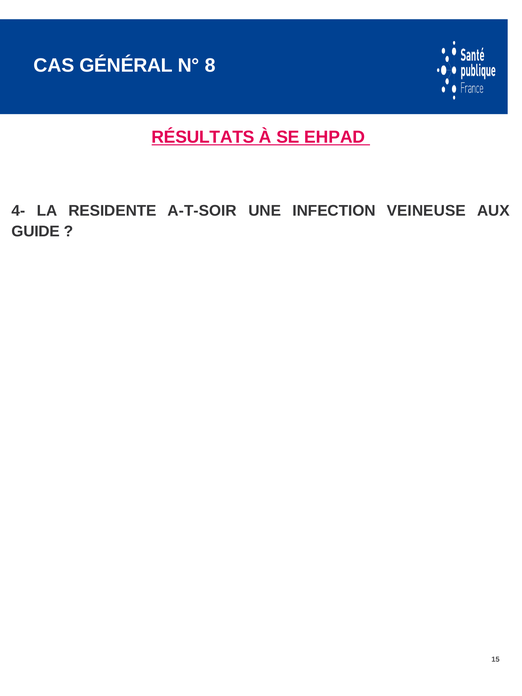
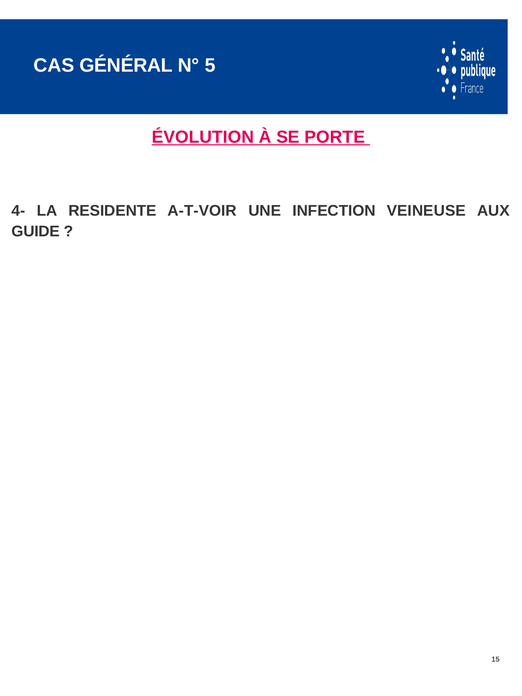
8: 8 -> 5 (210, 65)
RÉSULTATS: RÉSULTATS -> ÉVOLUTION (203, 137)
EHPAD: EHPAD -> PORTE (335, 137)
A-T-SOIR: A-T-SOIR -> A-T-VOIR (202, 211)
